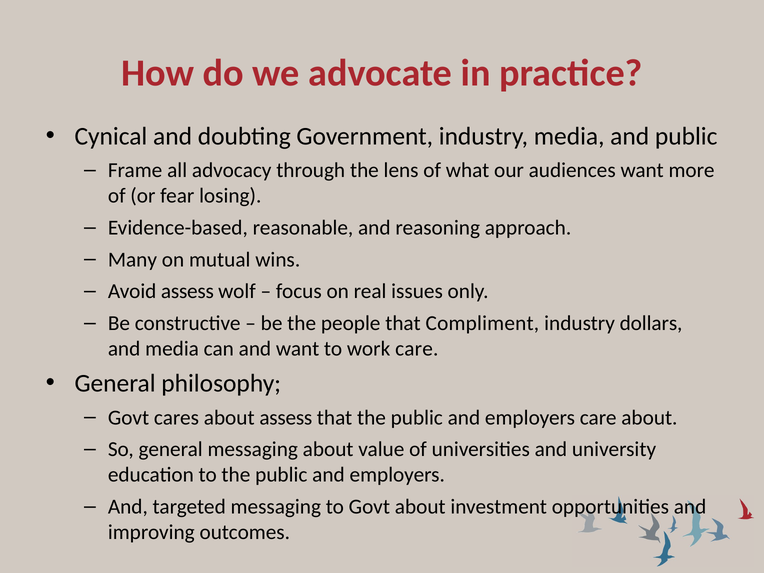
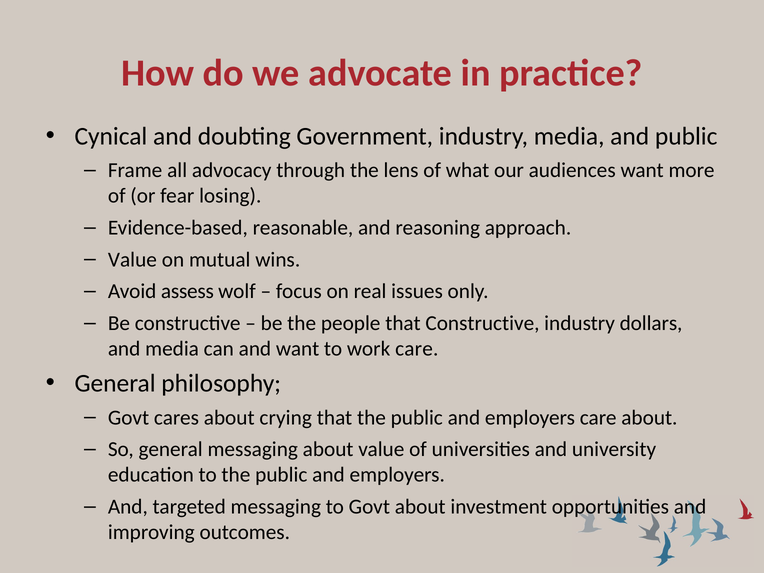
Many: Many -> Value (132, 260)
that Compliment: Compliment -> Constructive (482, 323)
about assess: assess -> crying (286, 418)
